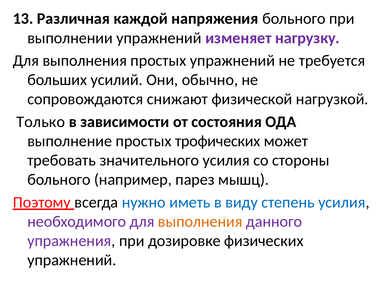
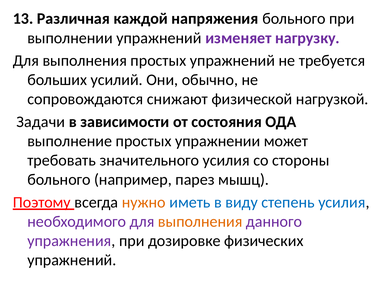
Только: Только -> Задачи (41, 122)
трофических: трофических -> упражнении (218, 141)
нужно colour: blue -> orange (144, 202)
